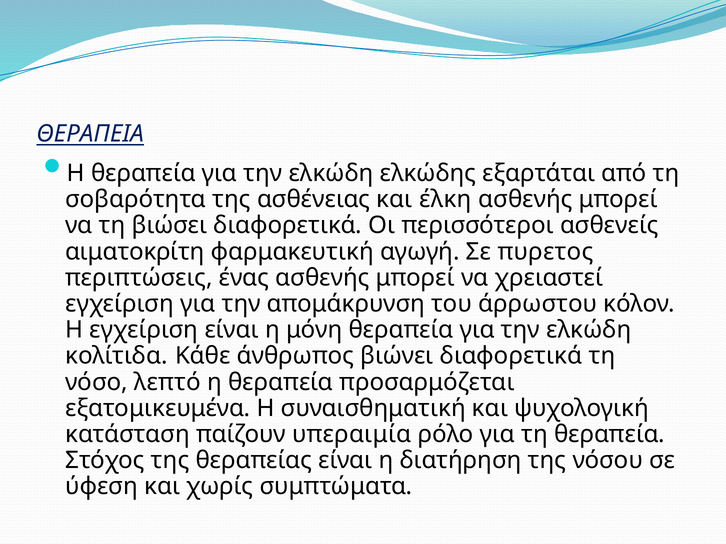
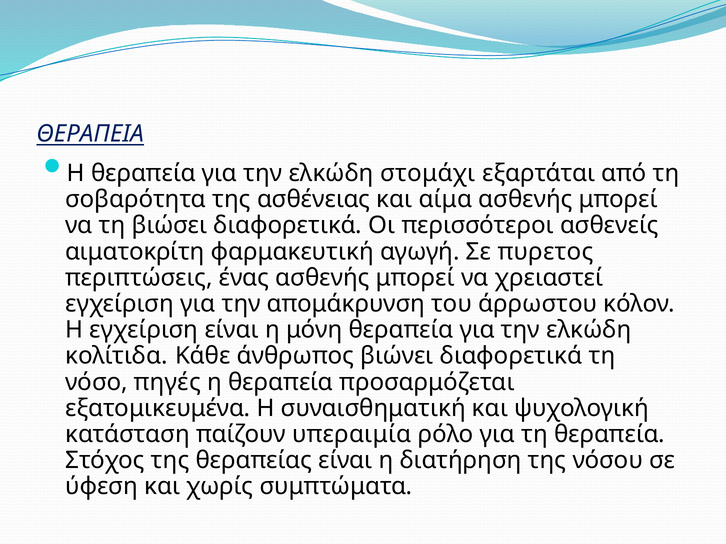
ελκώδης: ελκώδης -> στομάχι (428, 173)
έλκη: έλκη -> αίμα (445, 200)
λεπτό: λεπτό -> πηγές (167, 382)
